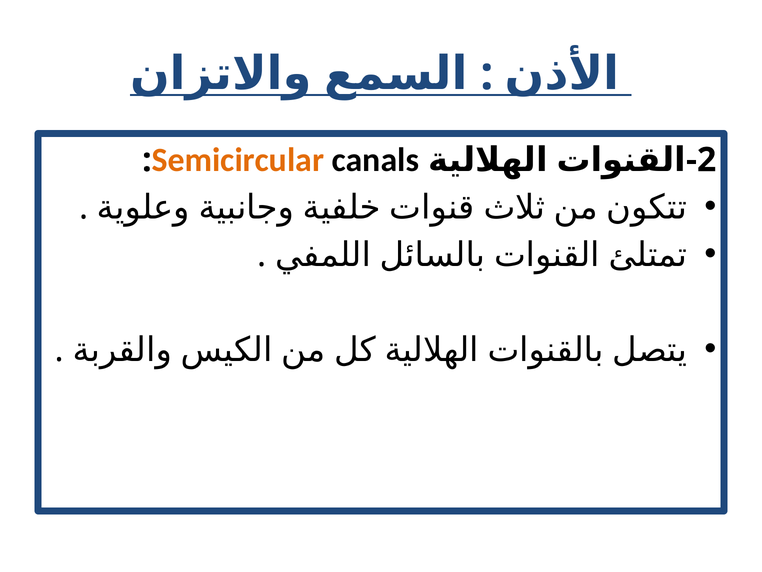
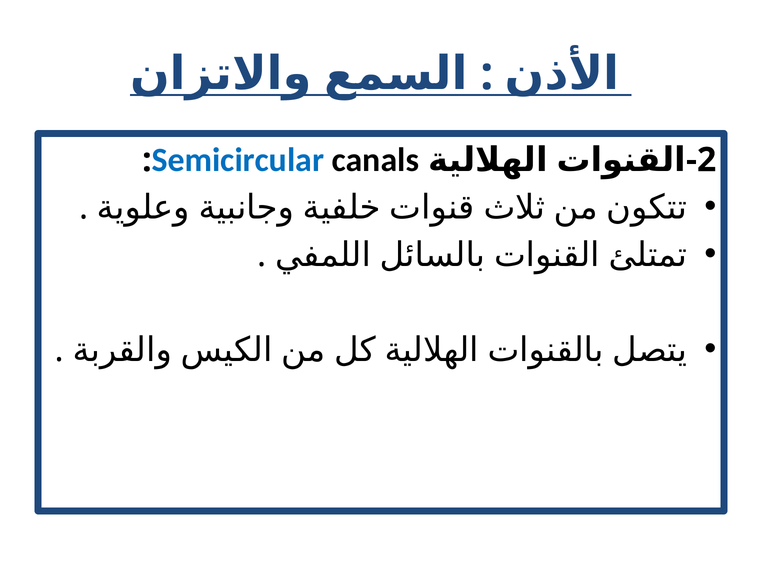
Semicircular colour: orange -> blue (238, 160)
